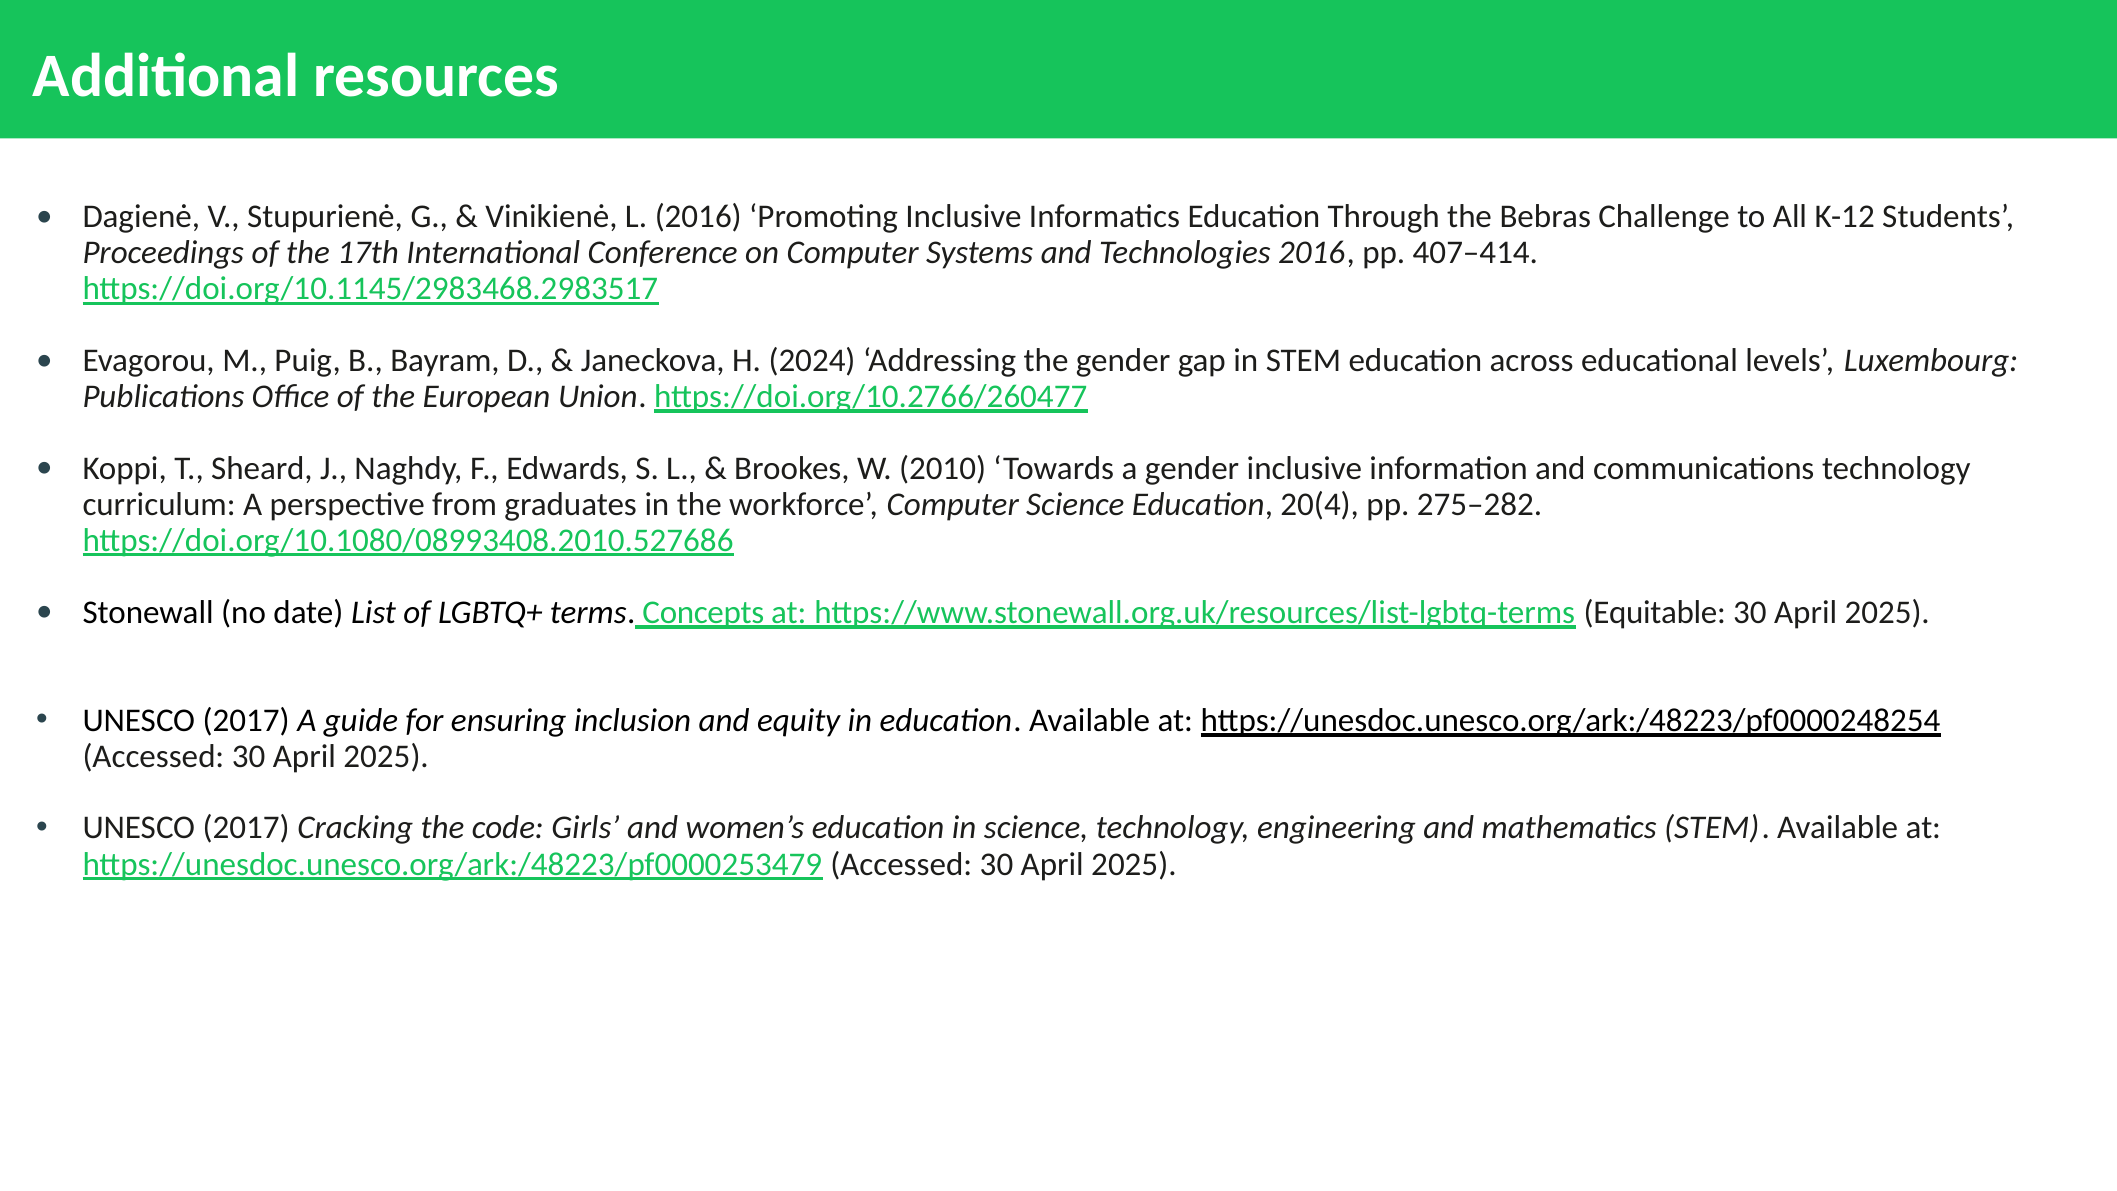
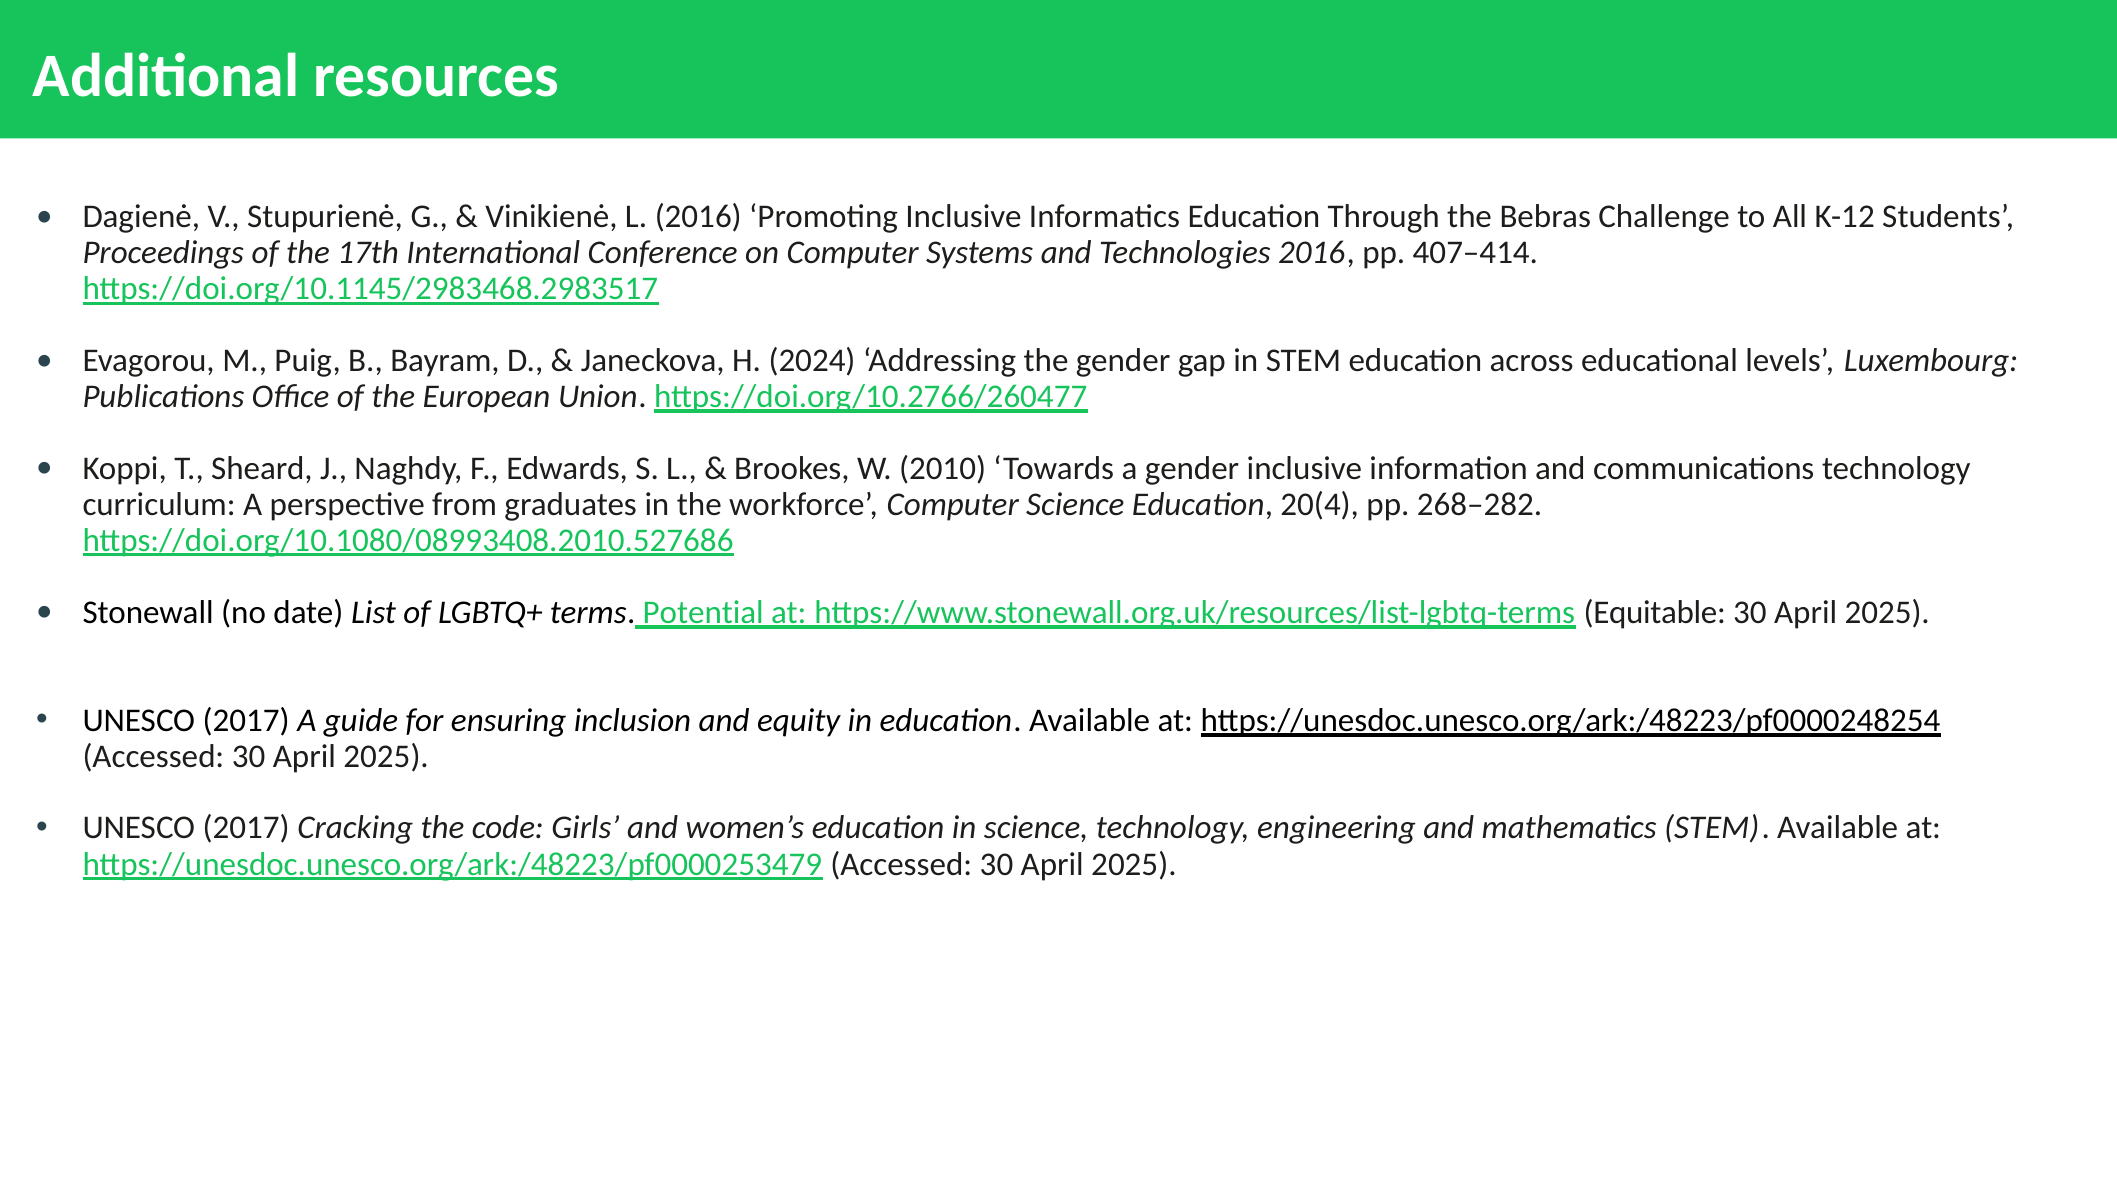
275–282: 275–282 -> 268–282 (1479, 504)
Concepts: Concepts -> Potential (703, 613)
